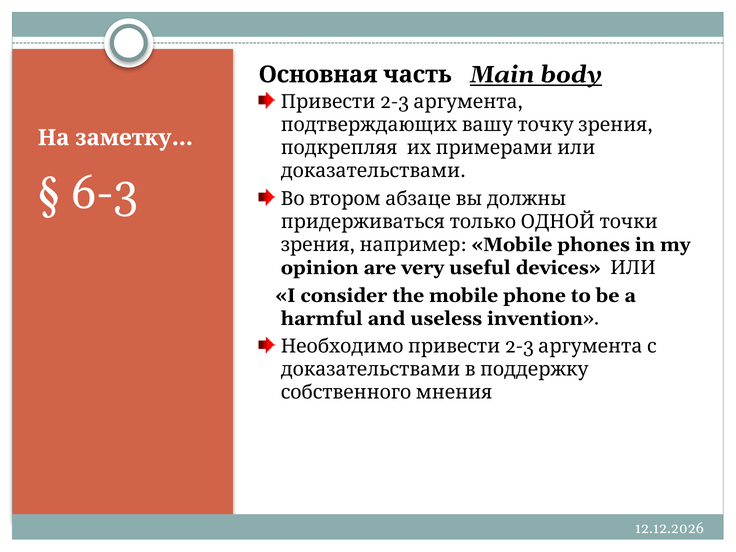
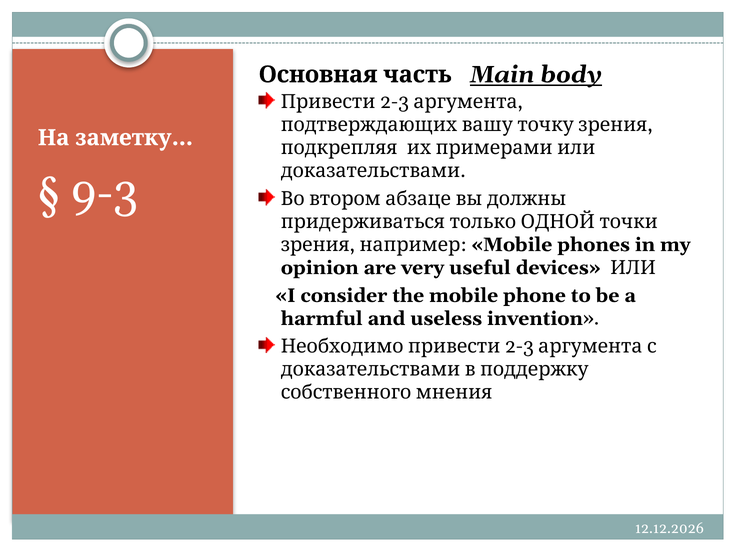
6-3: 6-3 -> 9-3 (105, 193)
